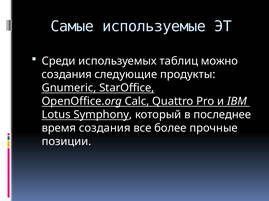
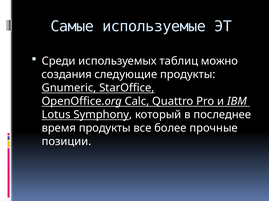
время создания: создания -> продукты (105, 129)
